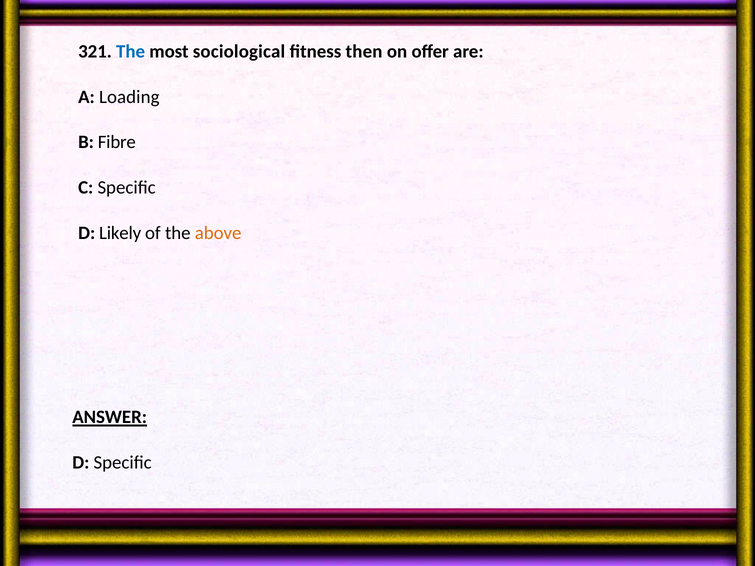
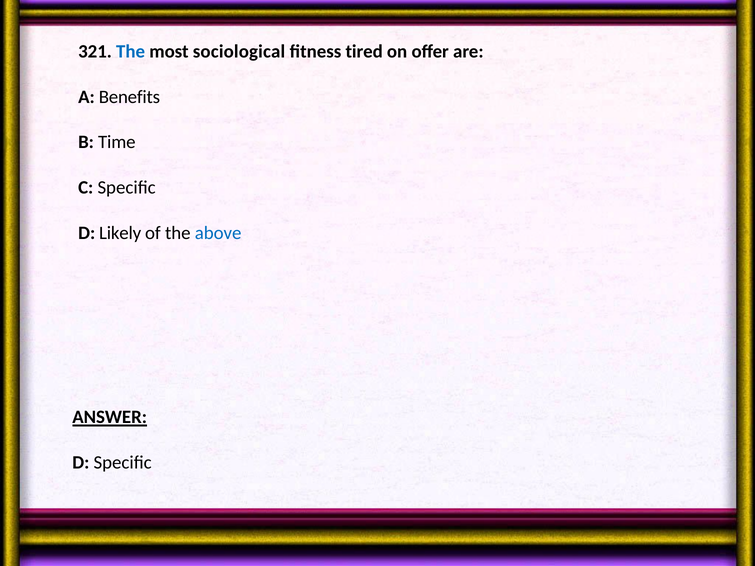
then: then -> tired (364, 52)
Loading: Loading -> Benefits (129, 97)
Fibre: Fibre -> Time (117, 142)
above colour: orange -> blue (218, 233)
